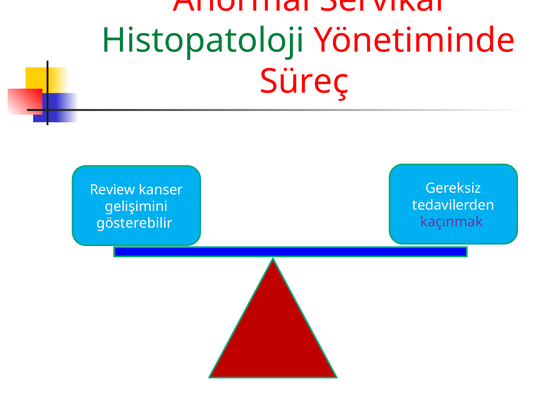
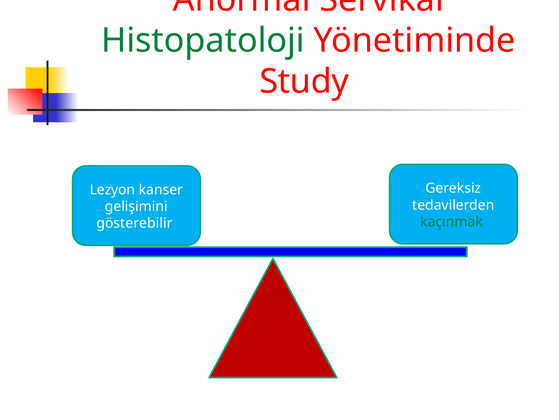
Süreç: Süreç -> Study (304, 82)
Review: Review -> Lezyon (112, 189)
kaçınmak colour: purple -> green (452, 221)
